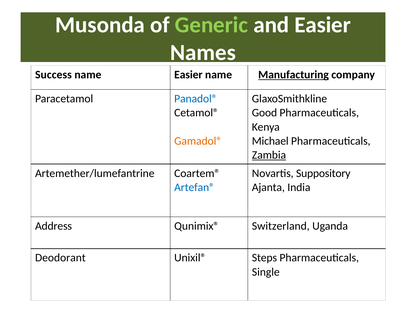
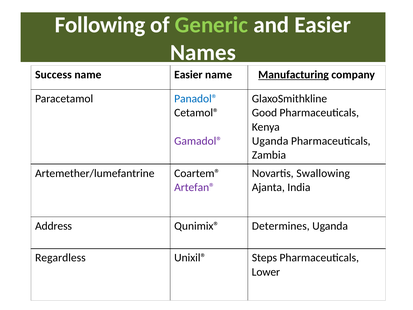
Musonda: Musonda -> Following (100, 25)
Gamadol® colour: orange -> purple (198, 141)
Michael: Michael -> Uganda (270, 141)
Zambia underline: present -> none (269, 155)
Suppository: Suppository -> Swallowing (323, 173)
Artefan® colour: blue -> purple (195, 187)
Switzerland: Switzerland -> Determines (281, 226)
Deodorant: Deodorant -> Regardless (60, 258)
Single: Single -> Lower (266, 272)
